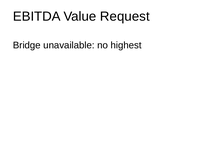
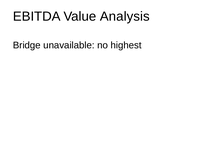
Request: Request -> Analysis (125, 16)
